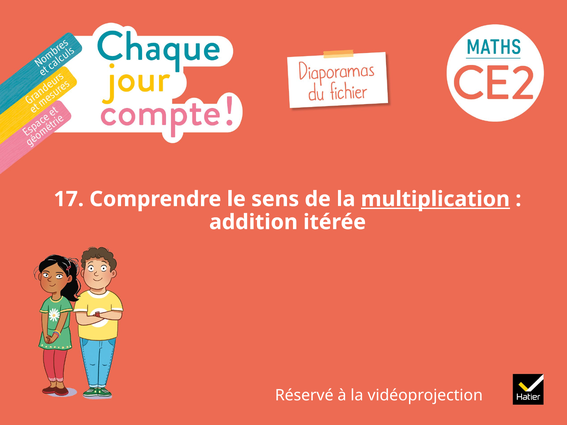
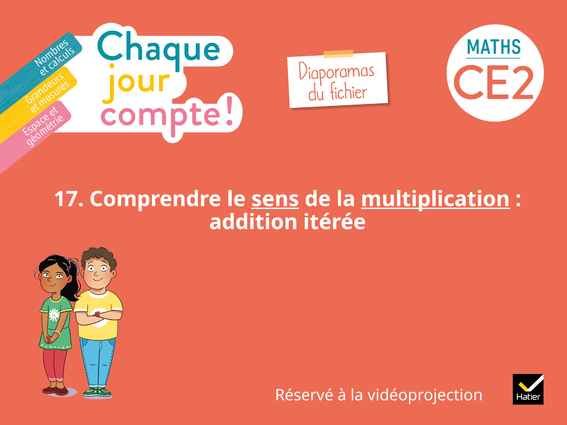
sens underline: none -> present (275, 199)
